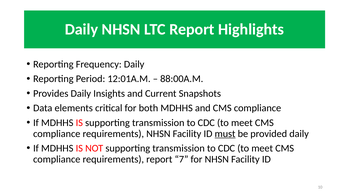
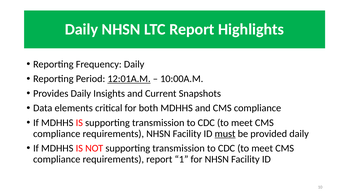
12:01A.M underline: none -> present (129, 79)
88:00A.M: 88:00A.M -> 10:00A.M (182, 79)
7: 7 -> 1 (182, 159)
